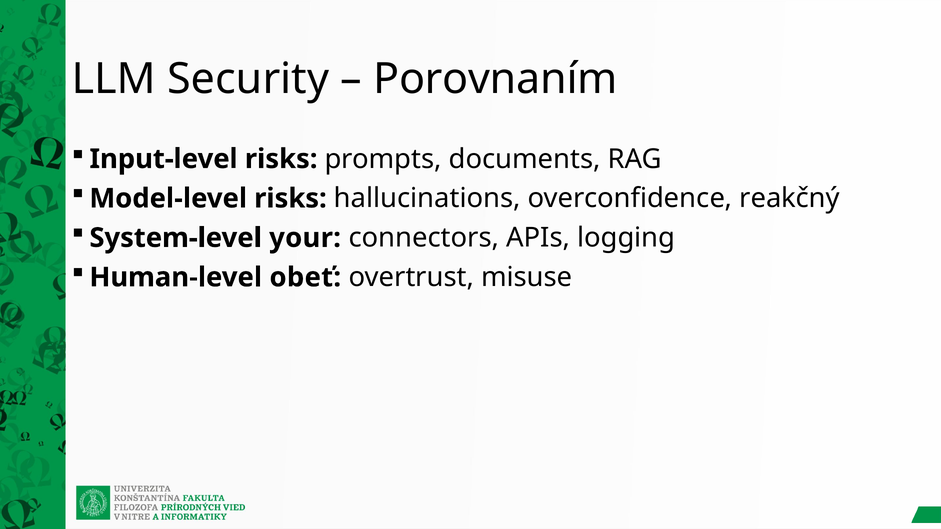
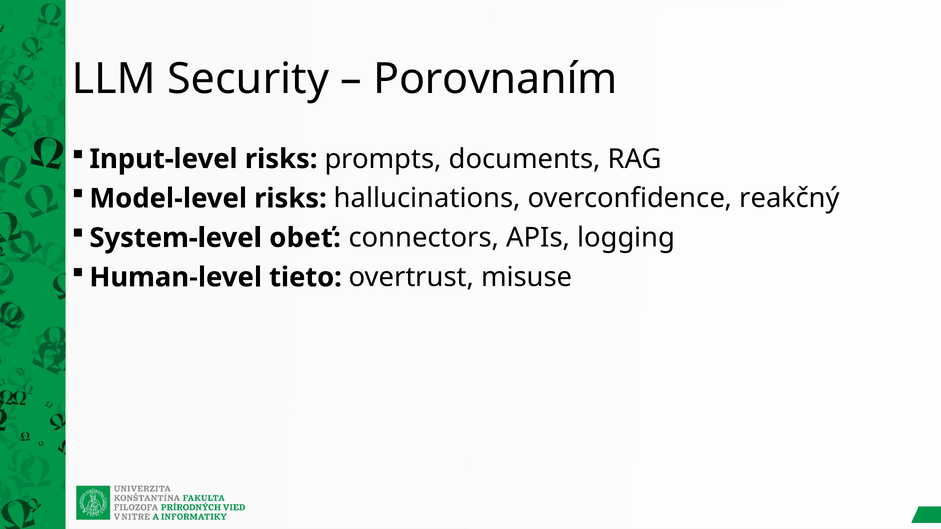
your: your -> obeť (305, 238)
obeť: obeť -> tieto (305, 277)
